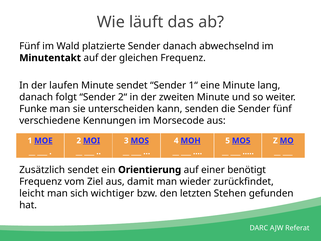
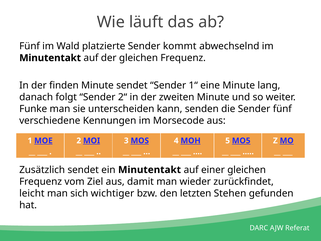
Sender danach: danach -> kommt (180, 46)
laufen: laufen -> finden (64, 85)
ein Orientierung: Orientierung -> Minutentakt (150, 170)
einer benötigt: benötigt -> gleichen (247, 170)
